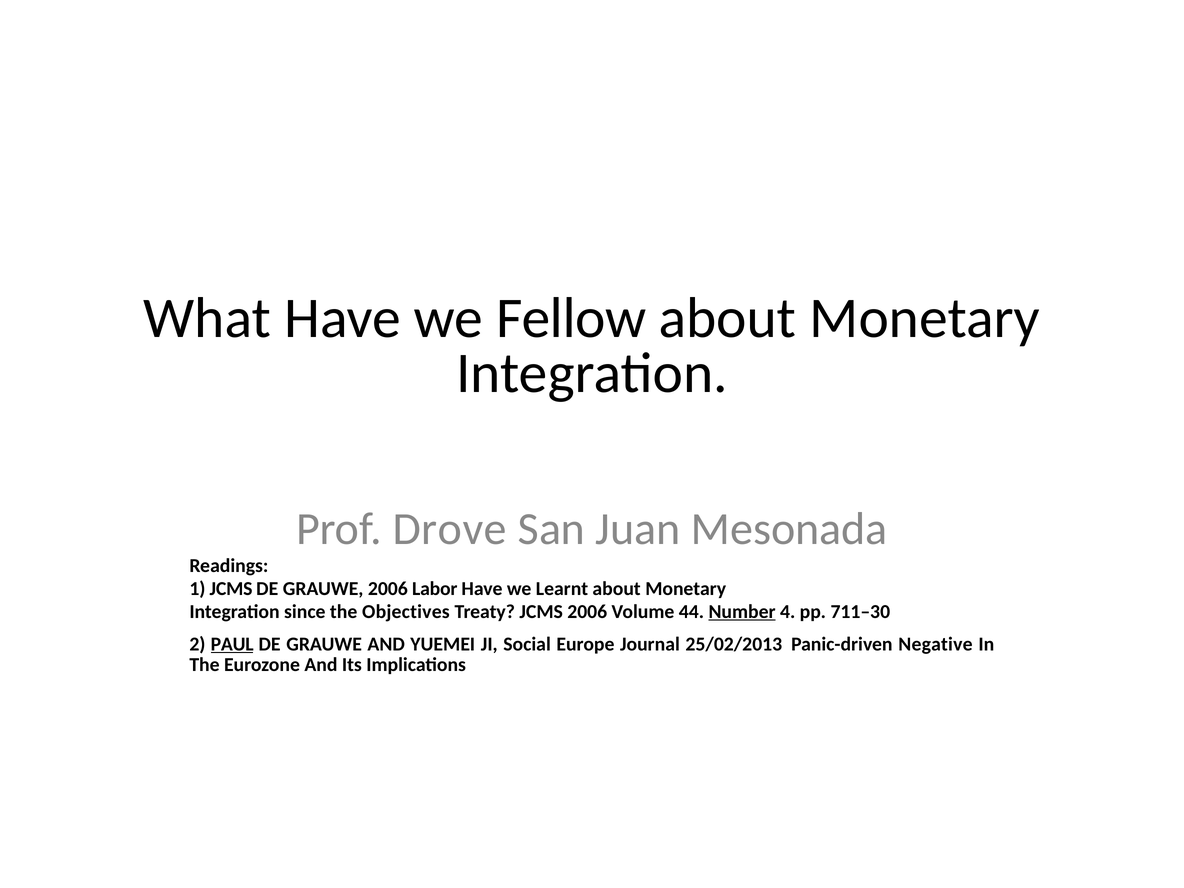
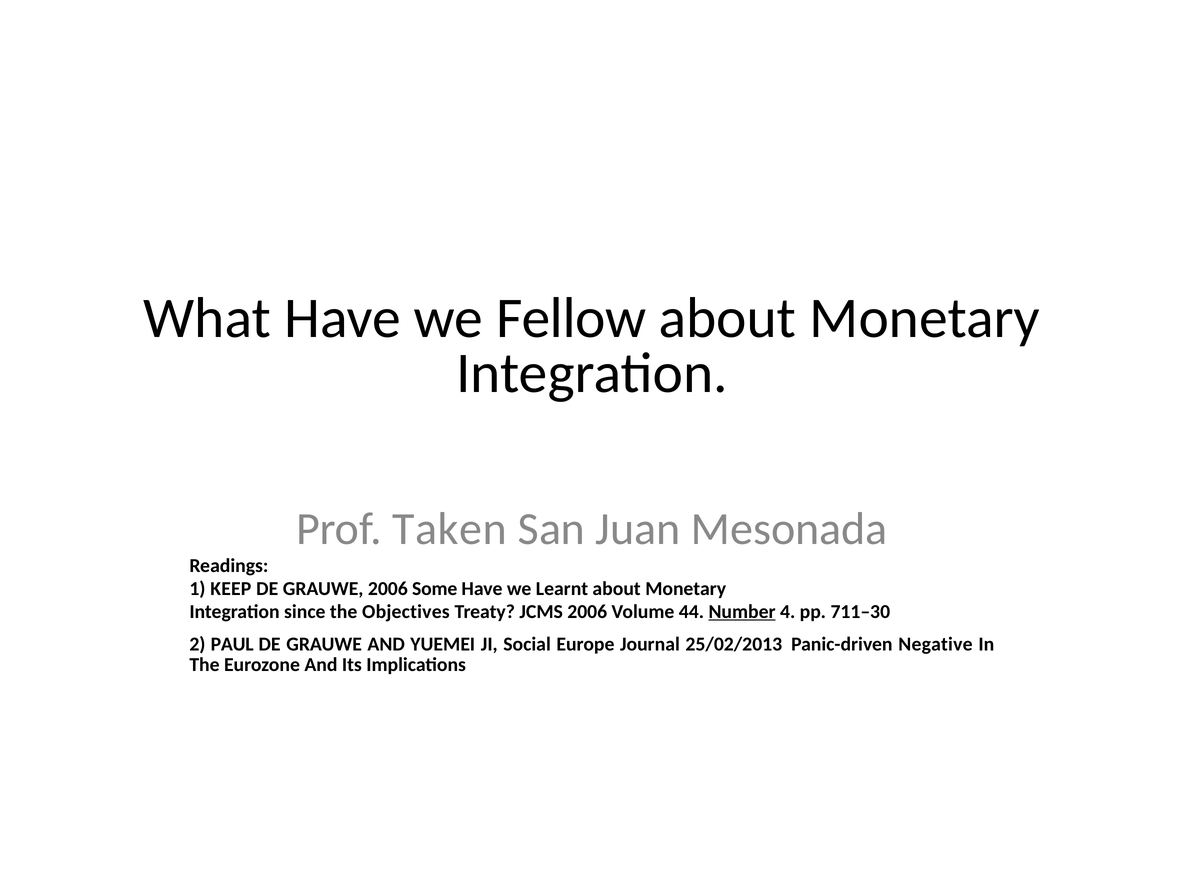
Drove: Drove -> Taken (450, 529)
1 JCMS: JCMS -> KEEP (231, 589)
Labor: Labor -> Some (435, 589)
PAUL underline: present -> none (232, 644)
